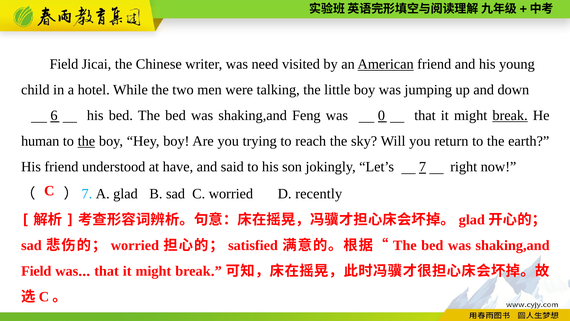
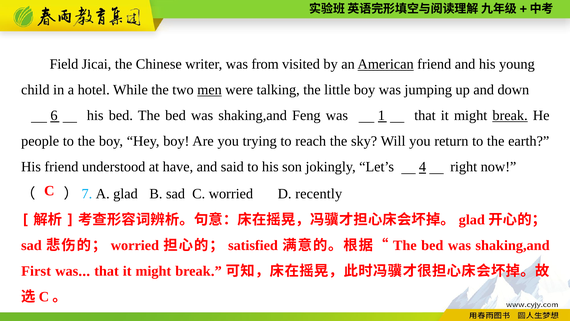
need: need -> from (265, 64)
men underline: none -> present (210, 90)
0: 0 -> 1 (381, 115)
human: human -> people (40, 141)
the underline: present -> none (86, 141)
7: 7 -> 4 (422, 167)
Field: Field -> First (36, 271)
